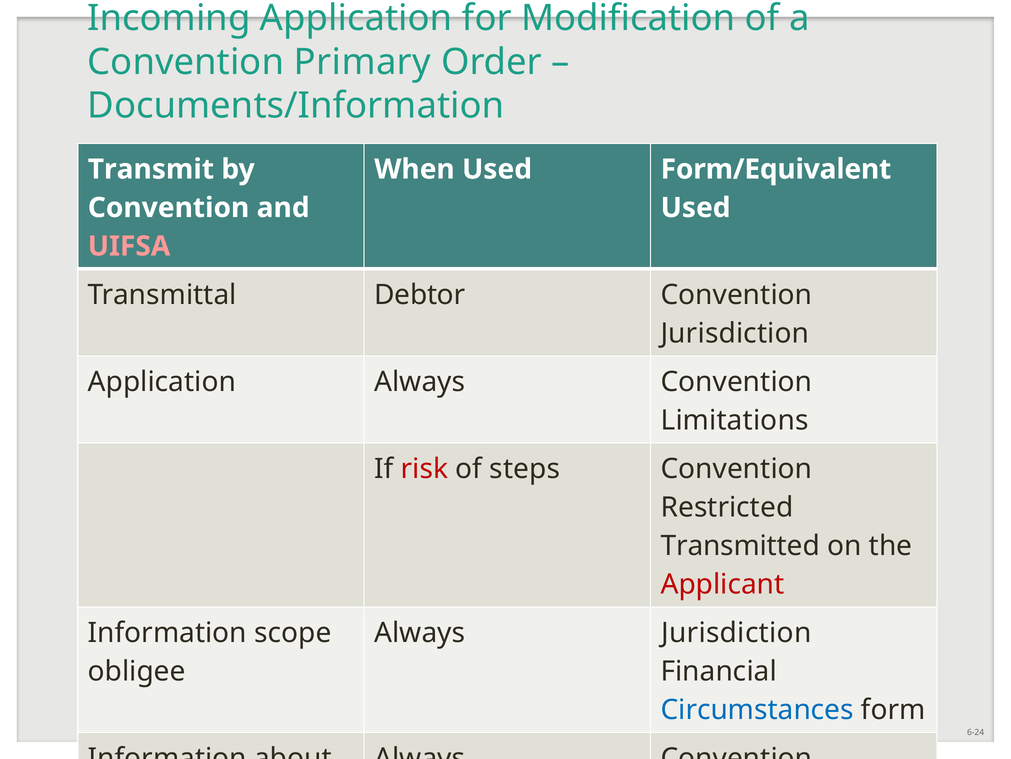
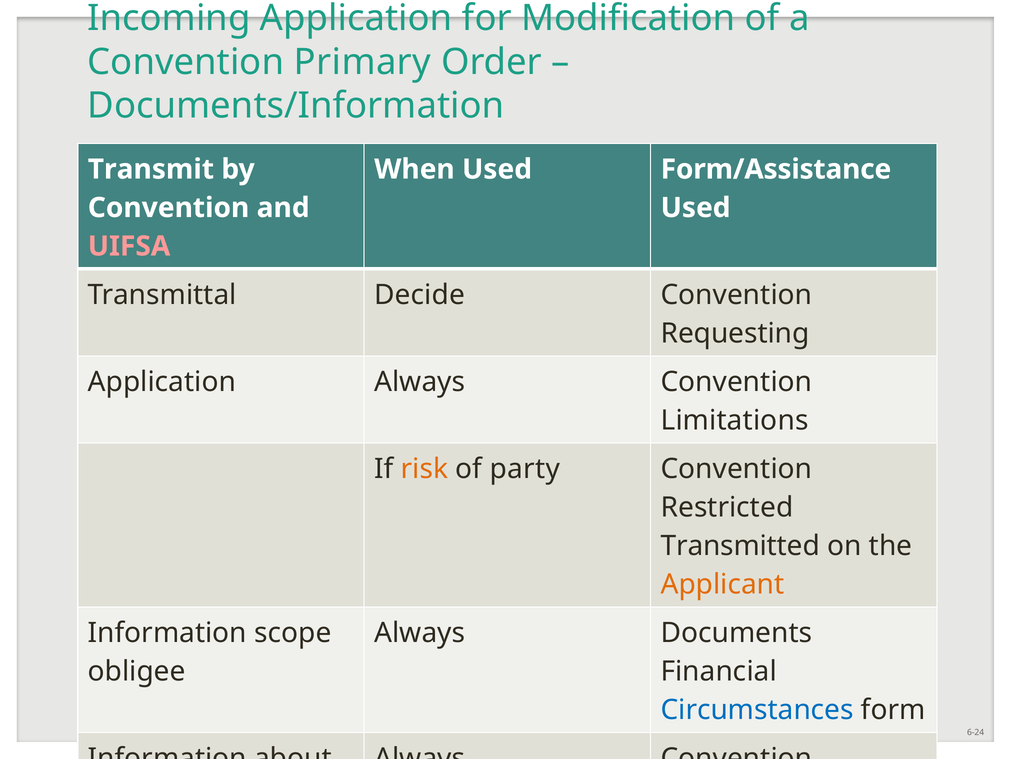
Form/Equivalent: Form/Equivalent -> Form/Assistance (776, 169)
Debtor: Debtor -> Decide (420, 295)
Jurisdiction: Jurisdiction -> Requesting (735, 333)
risk colour: red -> orange (424, 468)
steps: steps -> party (525, 468)
Applicant colour: red -> orange (723, 584)
Always Jurisdiction: Jurisdiction -> Documents (736, 632)
